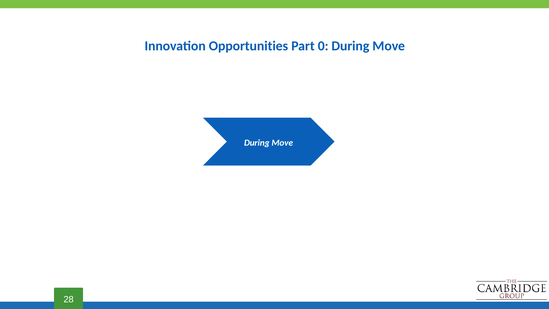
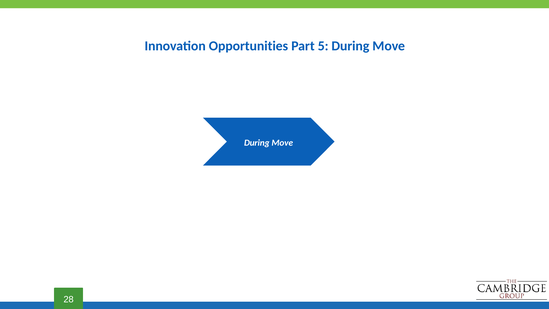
0: 0 -> 5 (323, 46)
